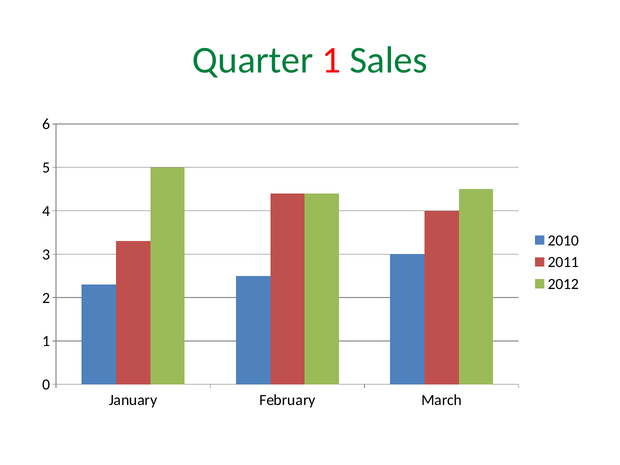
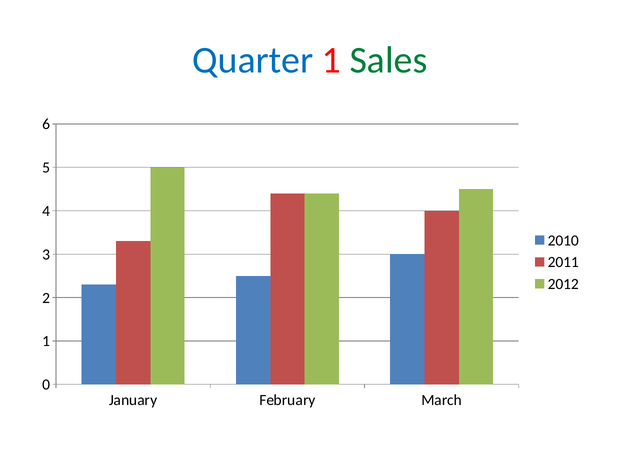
Quarter colour: green -> blue (253, 60)
